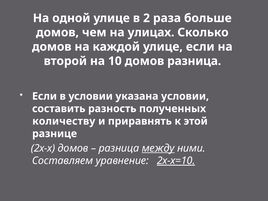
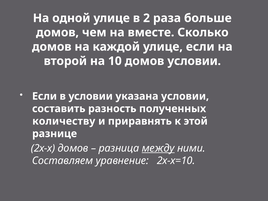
улицах: улицах -> вместе (151, 32)
домов разница: разница -> условии (194, 61)
2х-х=10 underline: present -> none (176, 161)
